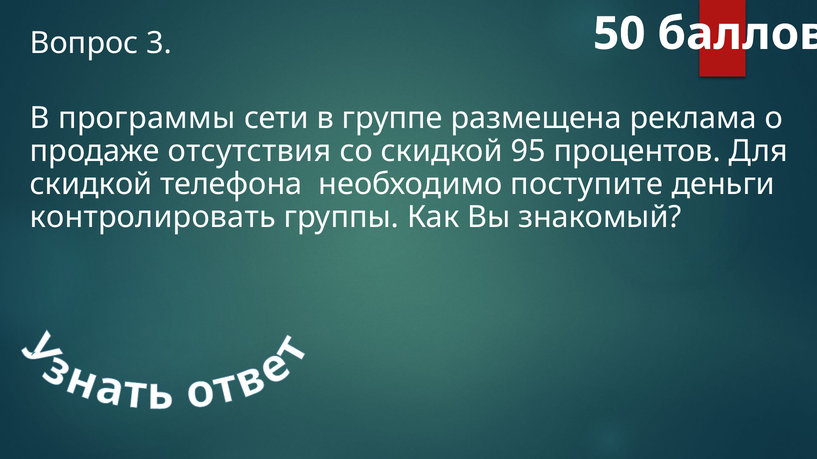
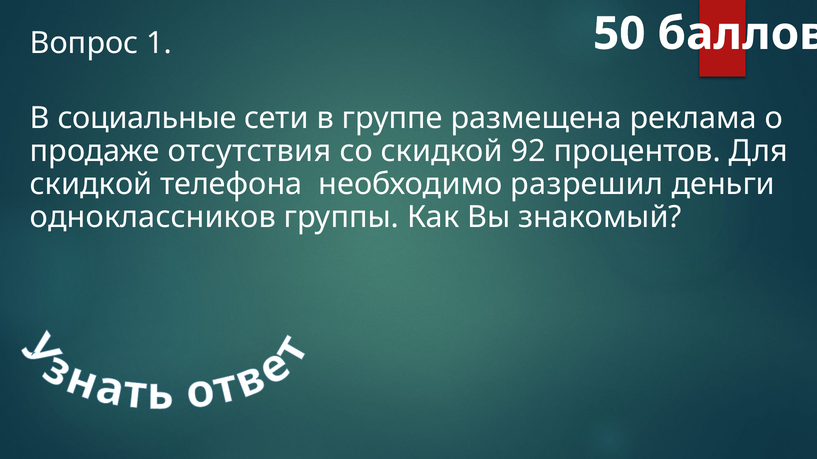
3: 3 -> 1 (159, 43)
программы: программы -> социальные (147, 118)
95: 95 -> 92 (528, 151)
поступите: поступите -> разрешил (587, 184)
контролировать: контролировать -> одноклассников (153, 217)
